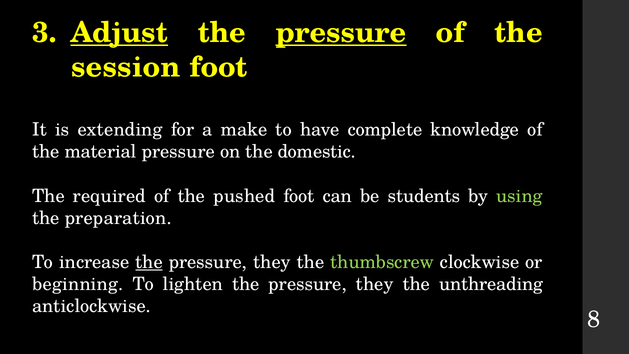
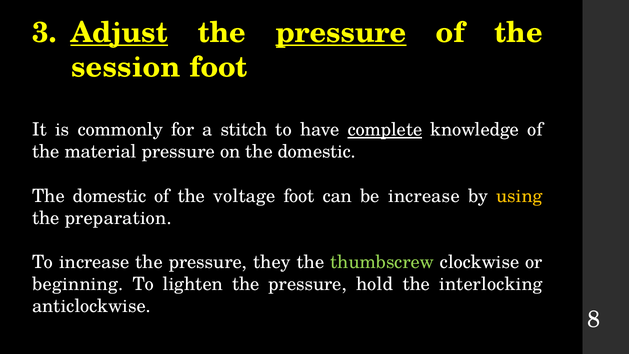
extending: extending -> commonly (120, 130)
make: make -> stitch (244, 130)
complete underline: none -> present (385, 130)
required: required -> domestic (110, 196)
pushed: pushed -> voltage (244, 196)
be students: students -> increase (424, 196)
using colour: light green -> yellow (519, 196)
the underline: present -> none (149, 262)
lighten the pressure they: they -> hold (375, 284)
unthreading: unthreading -> interlocking (491, 284)
